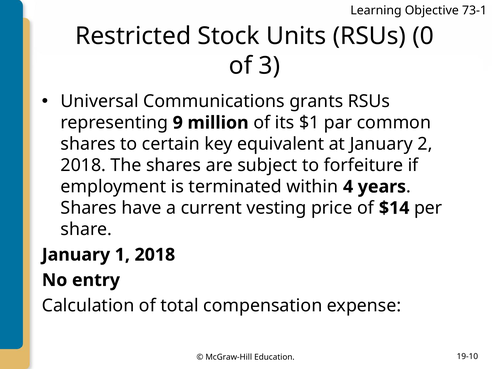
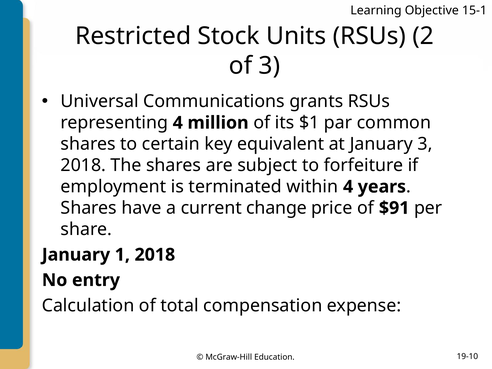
73-1: 73-1 -> 15-1 (475, 11)
0: 0 -> 2 (423, 36)
representing 9: 9 -> 4 (178, 123)
January 2: 2 -> 3 (425, 144)
vesting: vesting -> change (277, 208)
$14: $14 -> $91 (394, 208)
